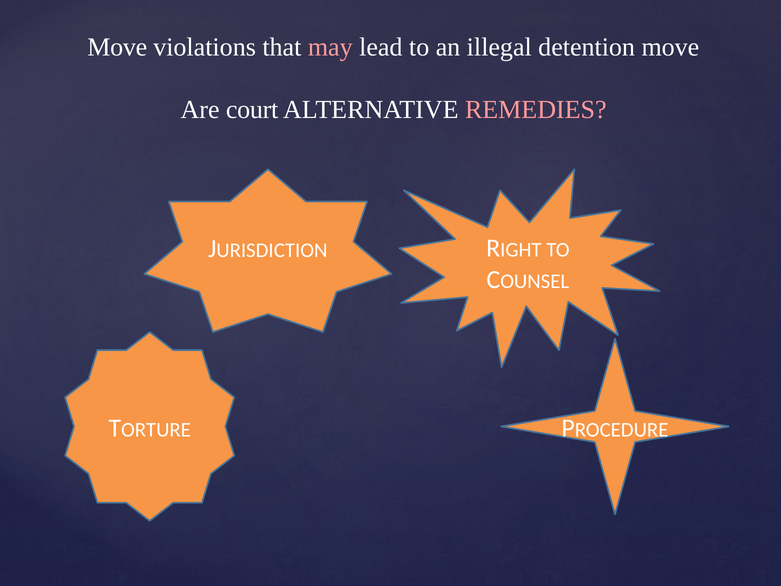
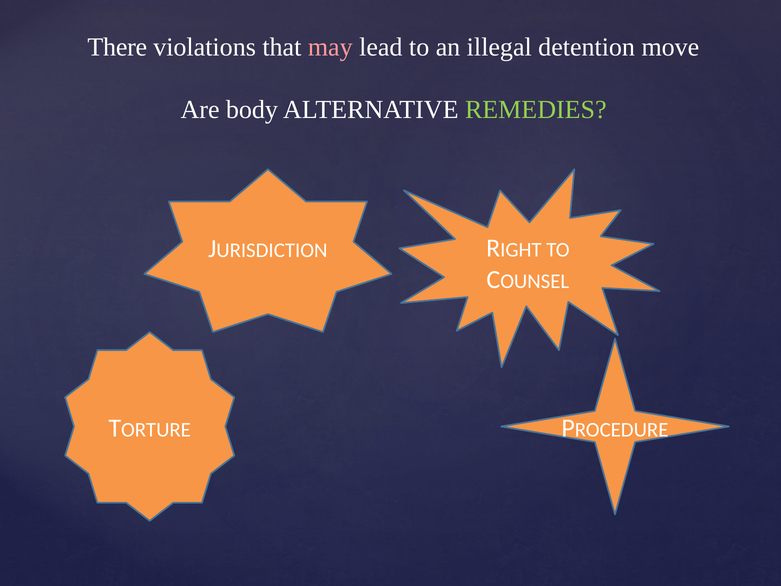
Move: Move -> There (117, 47)
court: court -> body (252, 110)
REMEDIES colour: pink -> light green (536, 110)
